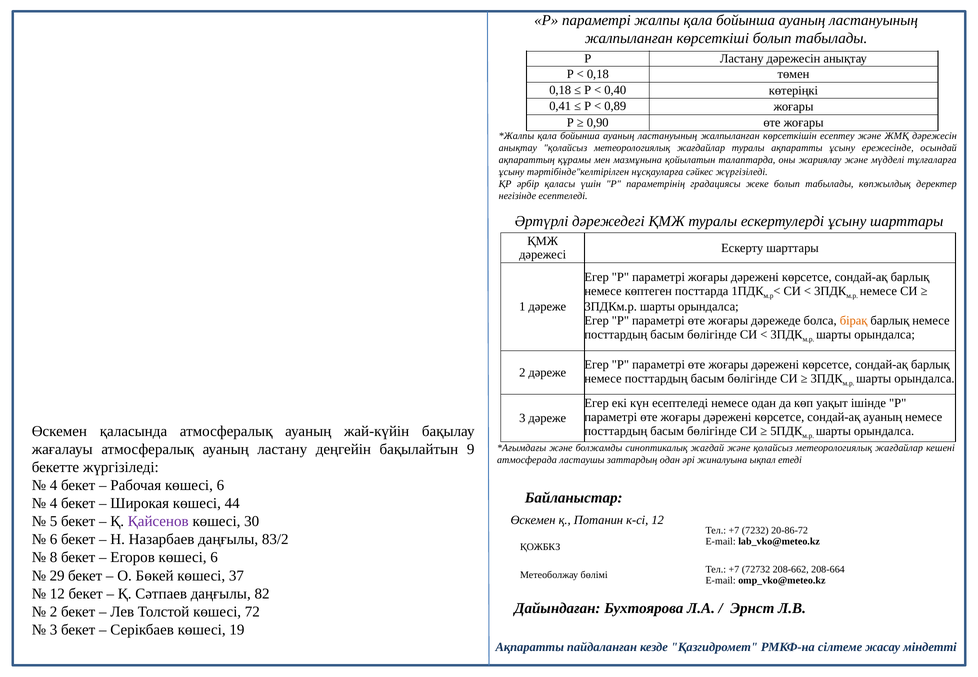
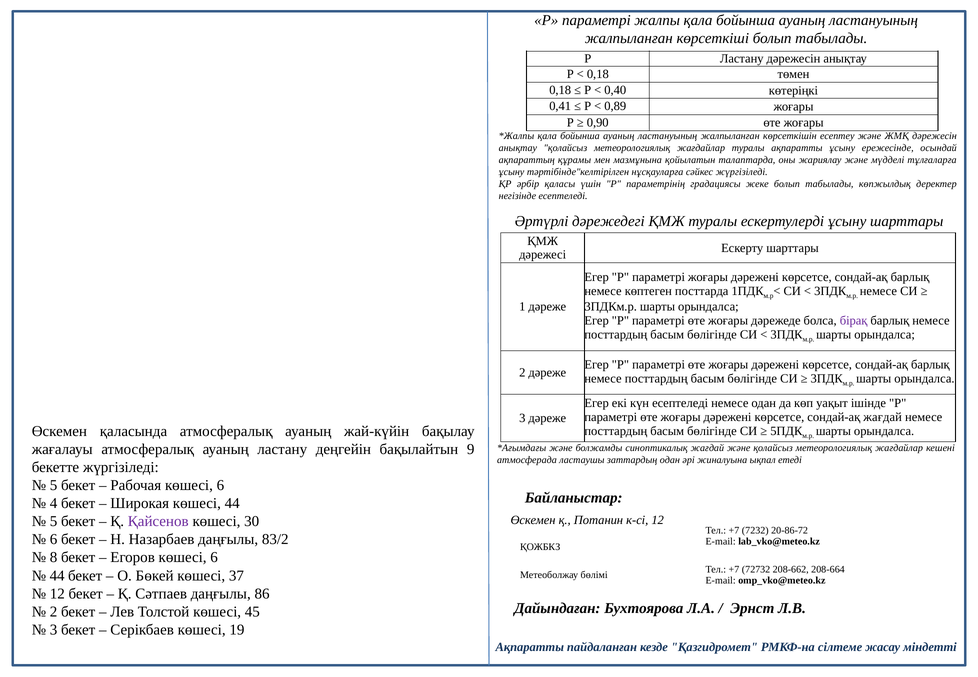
бірақ colour: orange -> purple (854, 321)
сондай-ақ ауаның: ауаның -> жағдай (883, 417)
4: 4 -> 5 (54, 485)
29: 29 -> 44 (57, 576)
82: 82 -> 86 (262, 594)
72: 72 -> 45 (252, 612)
